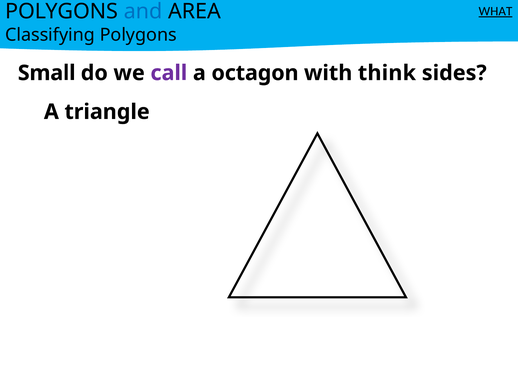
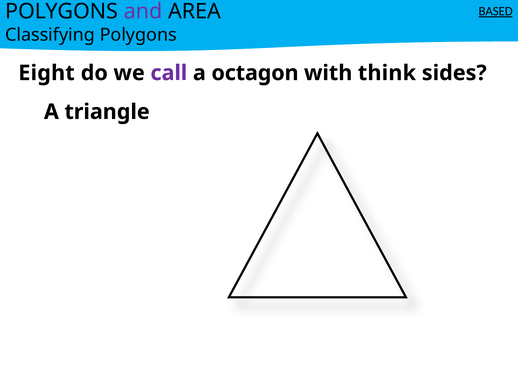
and colour: blue -> purple (143, 11)
WHAT: WHAT -> BASED (496, 11)
Small: Small -> Eight (46, 73)
